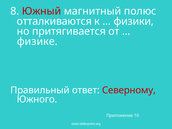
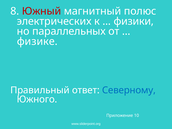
отталкиваются: отталкиваются -> электрических (54, 21)
притягивается: притягивается -> параллельных (69, 31)
Северному colour: red -> blue (129, 90)
